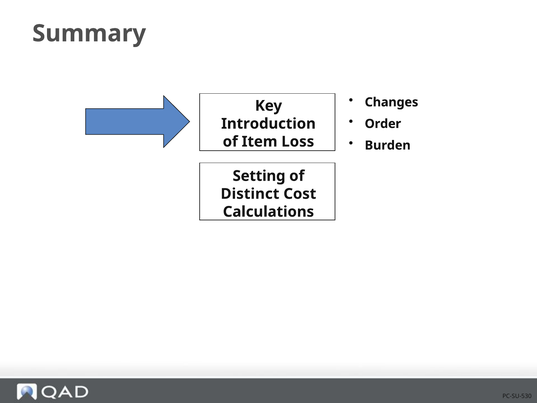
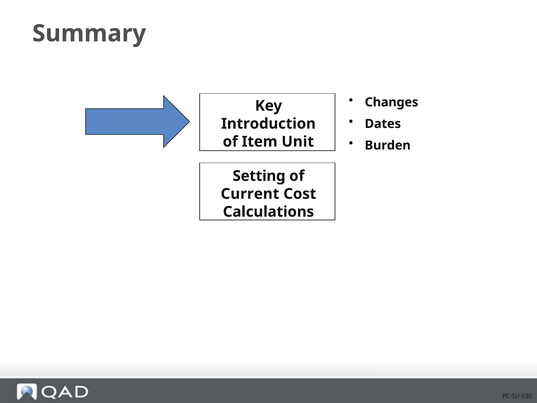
Order: Order -> Dates (383, 124)
Loss: Loss -> Unit (298, 142)
Distinct: Distinct -> Current (250, 194)
